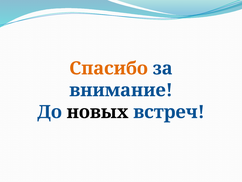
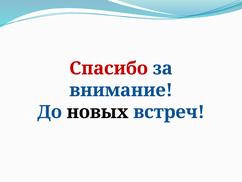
Спасибо colour: orange -> red (109, 68)
